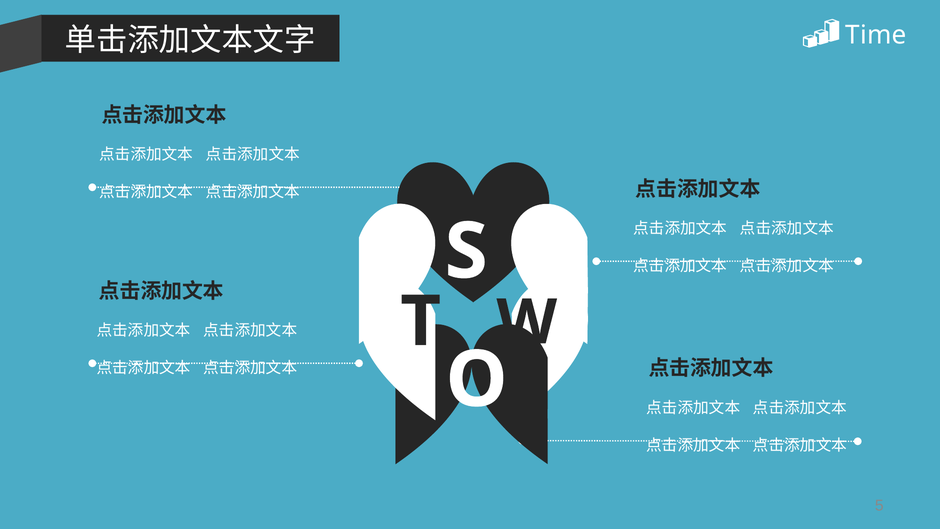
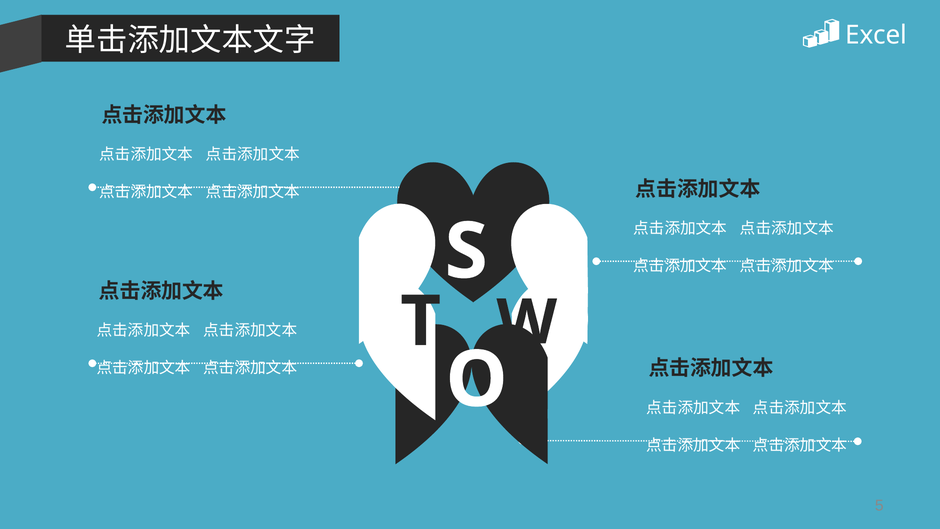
Time: Time -> Excel (876, 35)
